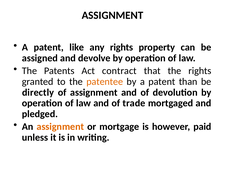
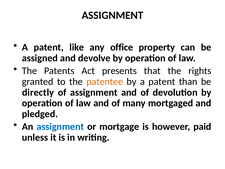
any rights: rights -> office (122, 47)
contract: contract -> presents (119, 71)
trade: trade -> many (134, 103)
assignment colour: orange -> blue (60, 126)
